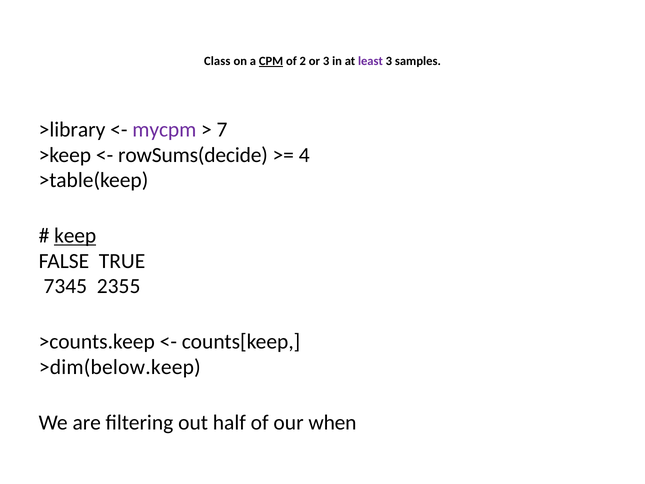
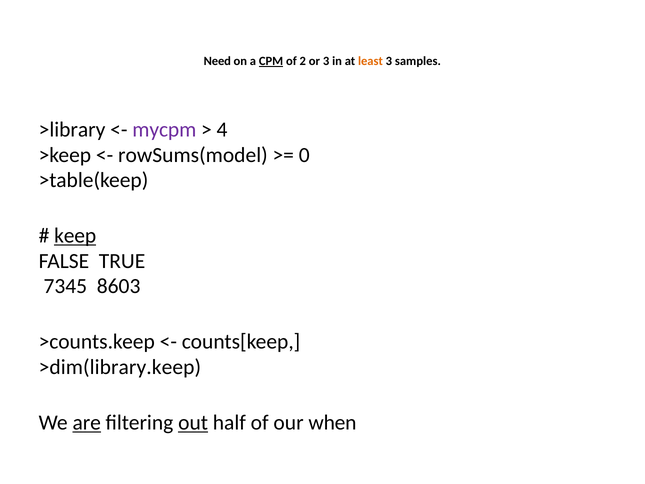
Class: Class -> Need (217, 61)
least colour: purple -> orange (370, 61)
7: 7 -> 4 (222, 130)
rowSums(decide: rowSums(decide -> rowSums(model (193, 155)
4: 4 -> 0 (304, 155)
2355: 2355 -> 8603 (119, 286)
>dim(below.keep: >dim(below.keep -> >dim(library.keep (120, 367)
are underline: none -> present (87, 422)
out underline: none -> present (193, 422)
